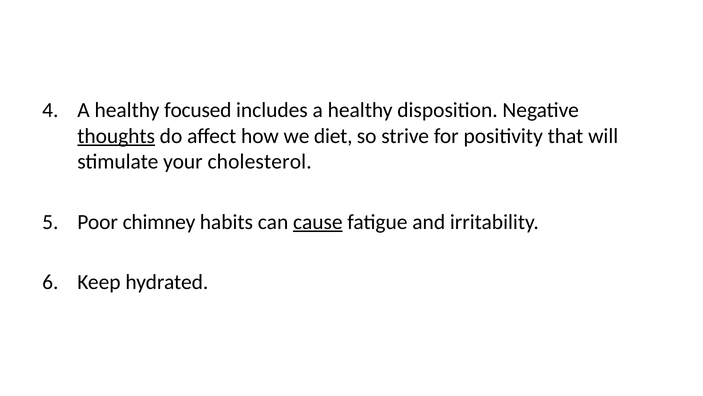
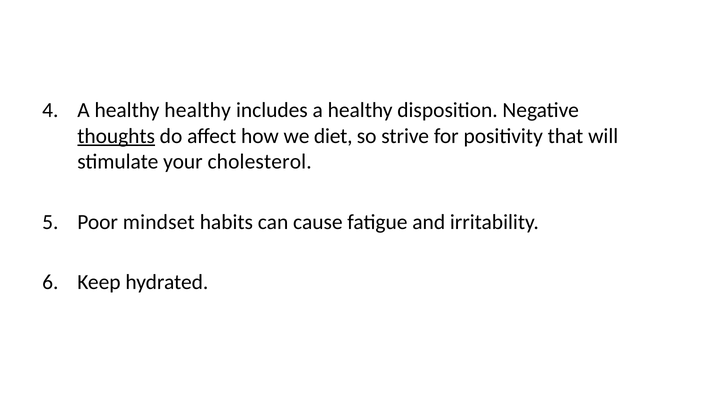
healthy focused: focused -> healthy (198, 110)
chimney: chimney -> mindset (159, 222)
cause underline: present -> none (318, 222)
